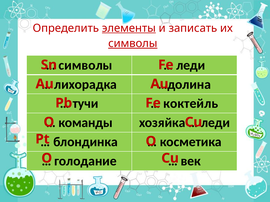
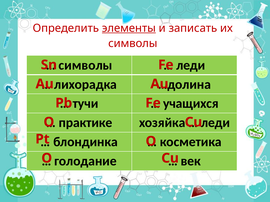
символы underline: present -> none (133, 43)
коктейль: коктейль -> учащихся (191, 104)
команды: команды -> практике (86, 123)
